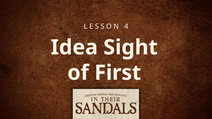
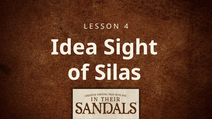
First: First -> Silas (118, 73)
